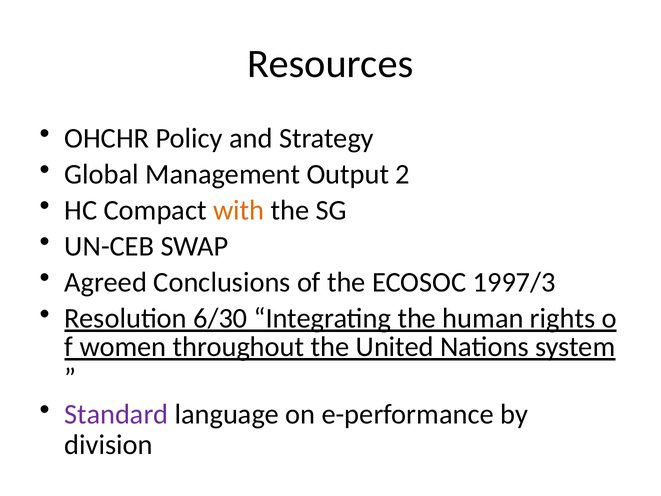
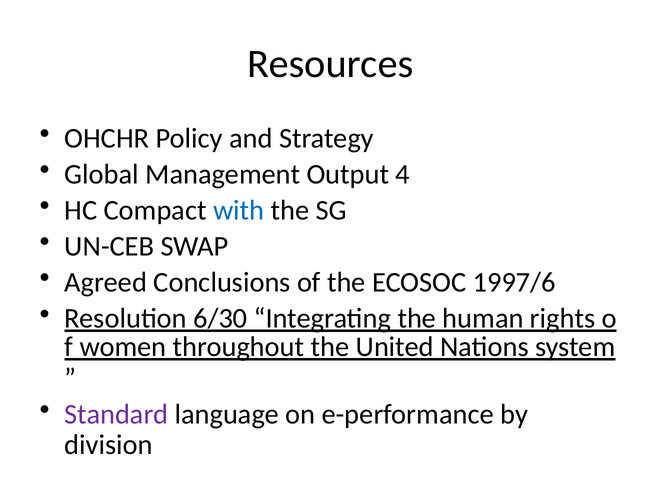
2: 2 -> 4 (403, 174)
with colour: orange -> blue (239, 210)
1997/3: 1997/3 -> 1997/6 (514, 282)
